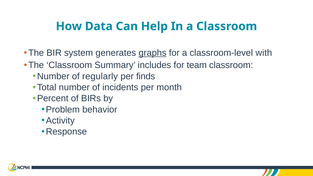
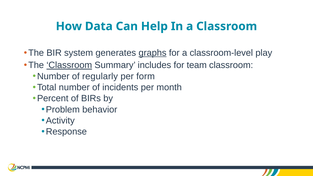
with: with -> play (264, 53)
Classroom underline: none -> present (69, 65)
finds: finds -> form (146, 76)
